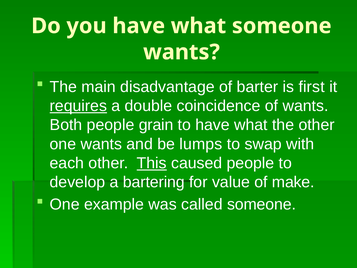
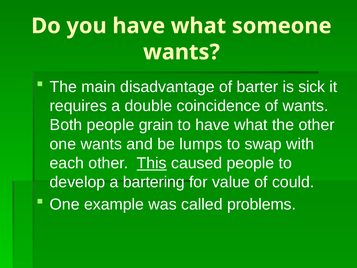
first: first -> sick (312, 87)
requires underline: present -> none (78, 106)
make: make -> could (293, 182)
called someone: someone -> problems (261, 204)
